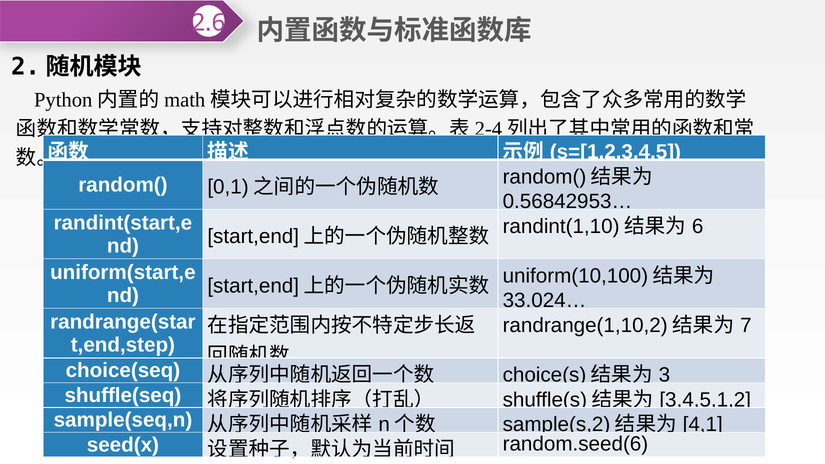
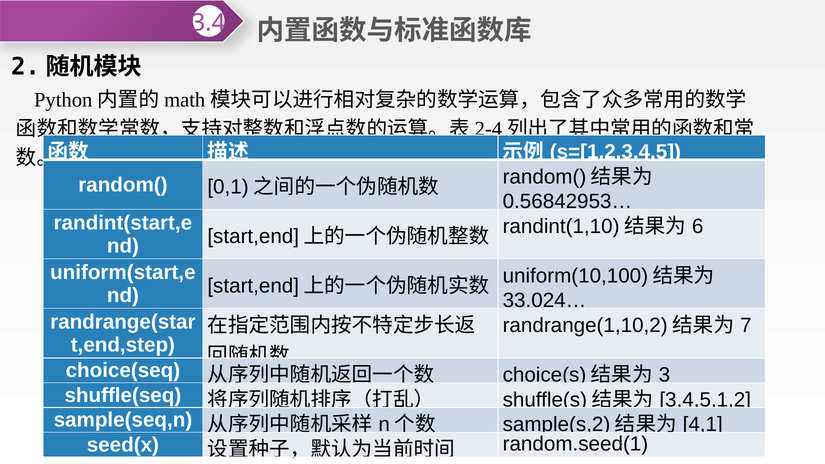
2.6: 2.6 -> 3.4 (209, 23)
random.seed(6: random.seed(6 -> random.seed(1 (575, 444)
